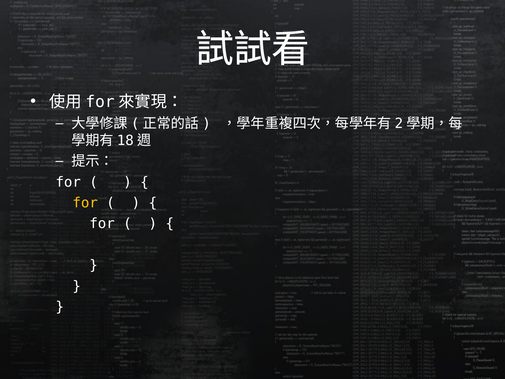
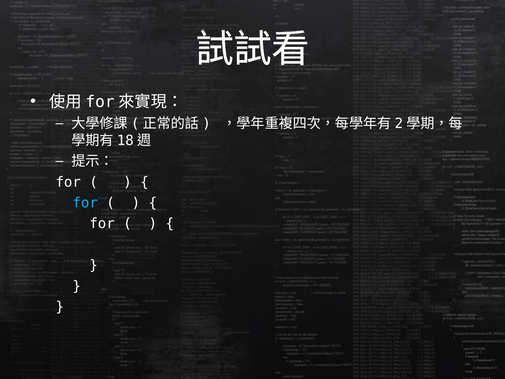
for colour: yellow -> light blue (85, 203)
